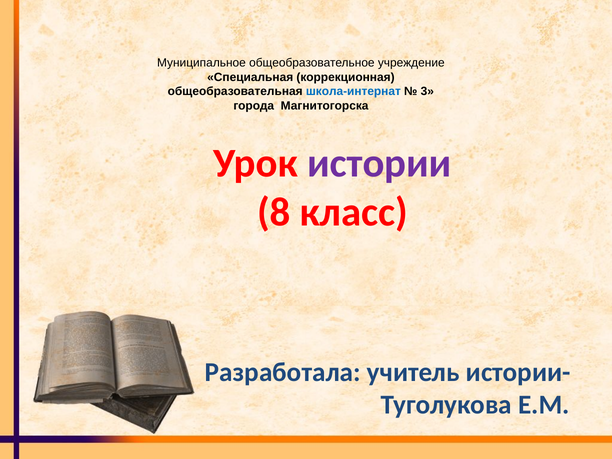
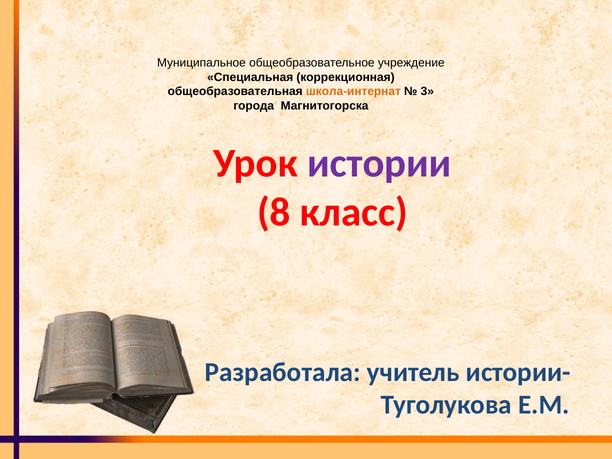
школа-интернат colour: blue -> orange (353, 92)
